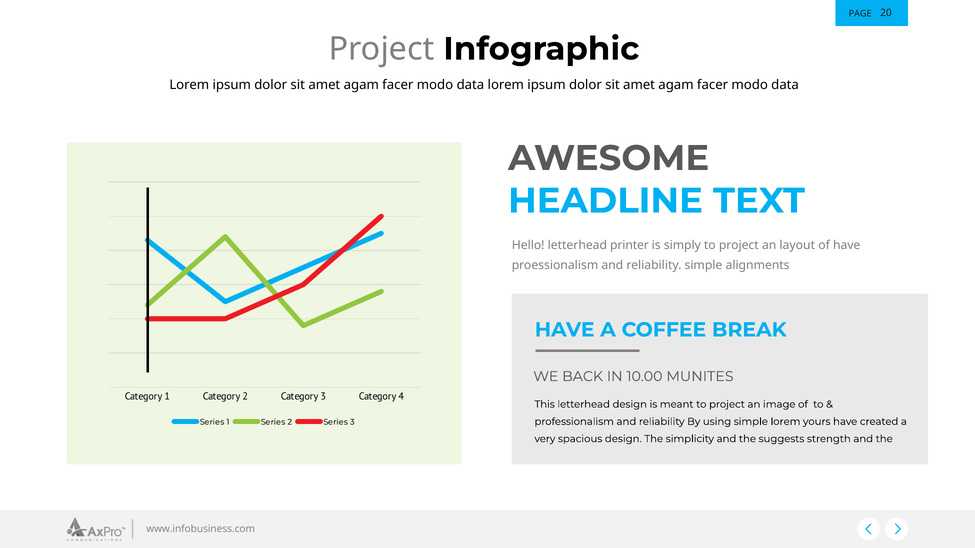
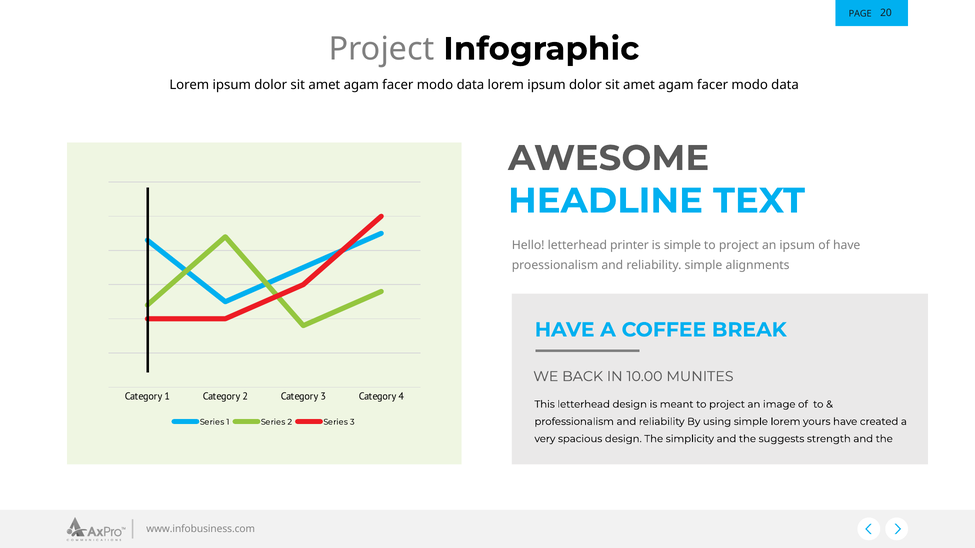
is simply: simply -> simple (682, 245)
an layout: layout -> ipsum (797, 245)
